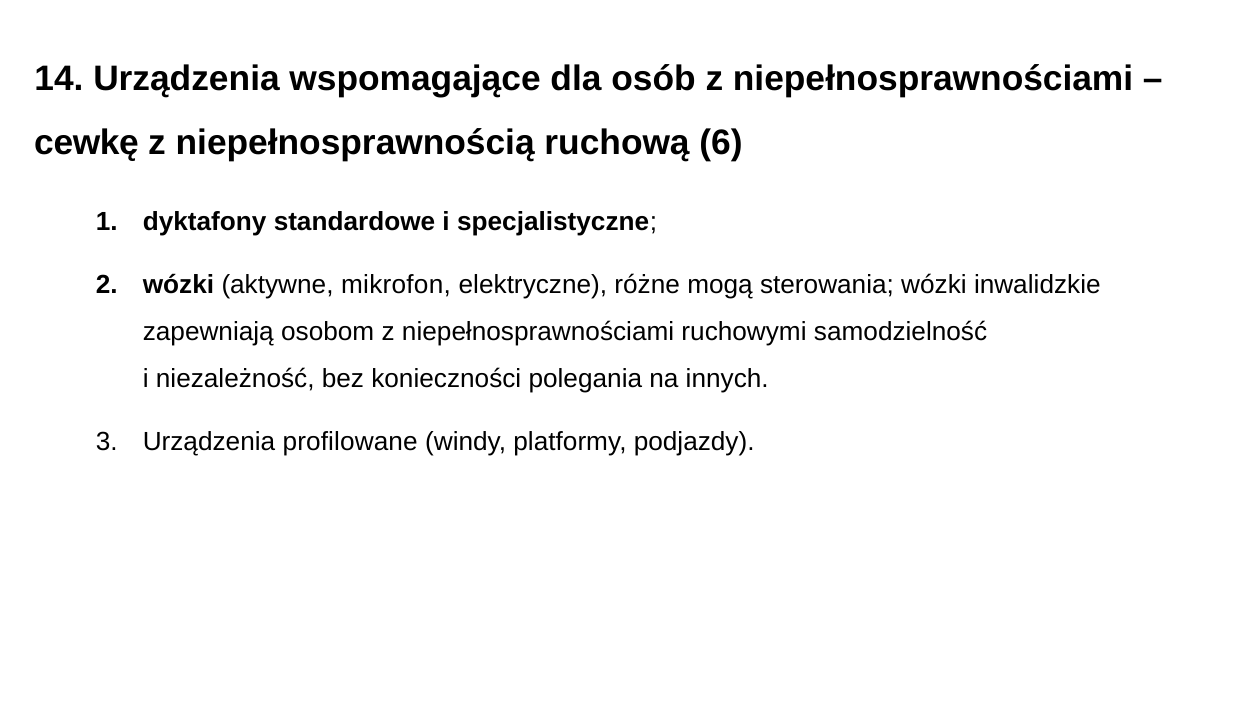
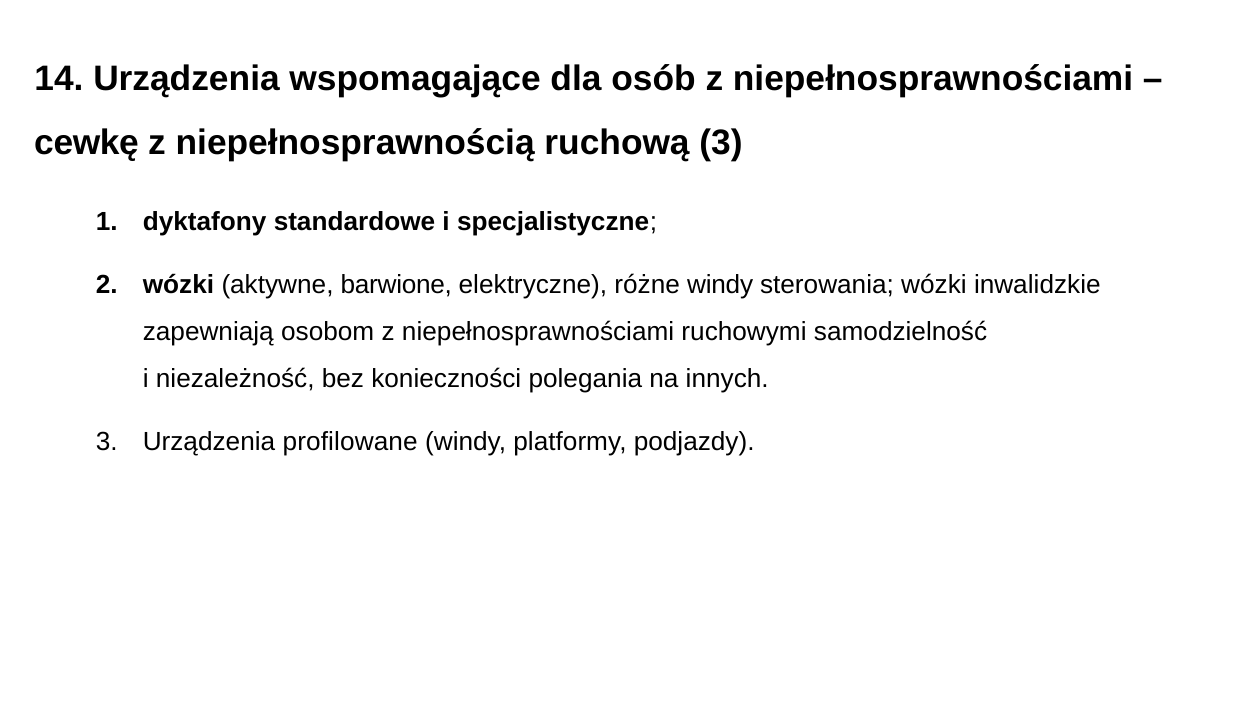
ruchową 6: 6 -> 3 (721, 143)
mikrofon: mikrofon -> barwione (396, 285)
różne mogą: mogą -> windy (720, 285)
